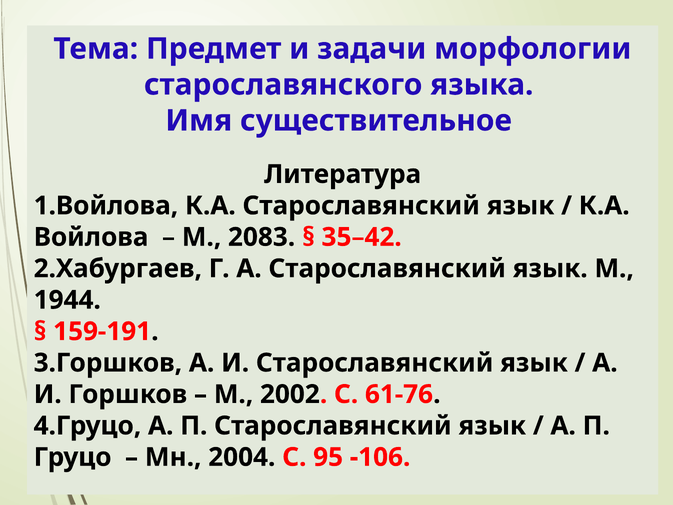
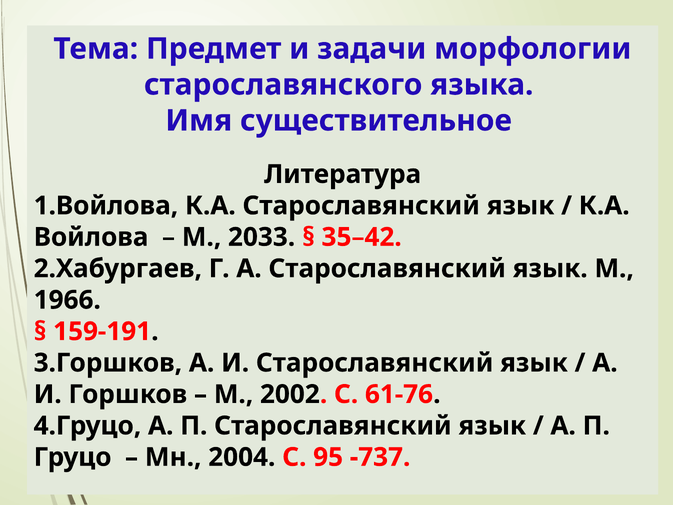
2083: 2083 -> 2033 (262, 237)
1944: 1944 -> 1966 (67, 300)
-106: -106 -> -737 (380, 457)
